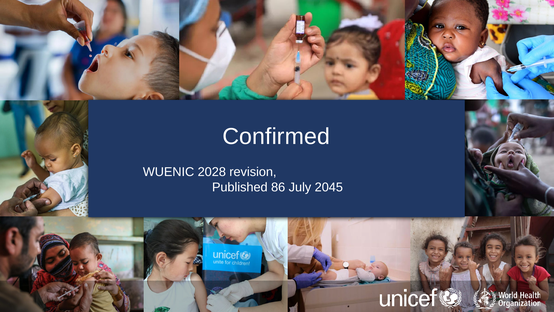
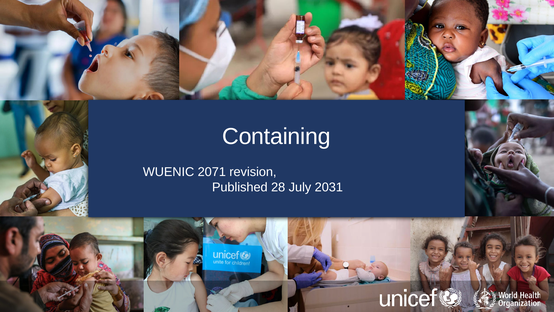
Confirmed: Confirmed -> Containing (276, 136)
2028: 2028 -> 2071 (212, 172)
86: 86 -> 28 (278, 187)
2045: 2045 -> 2031 (329, 187)
